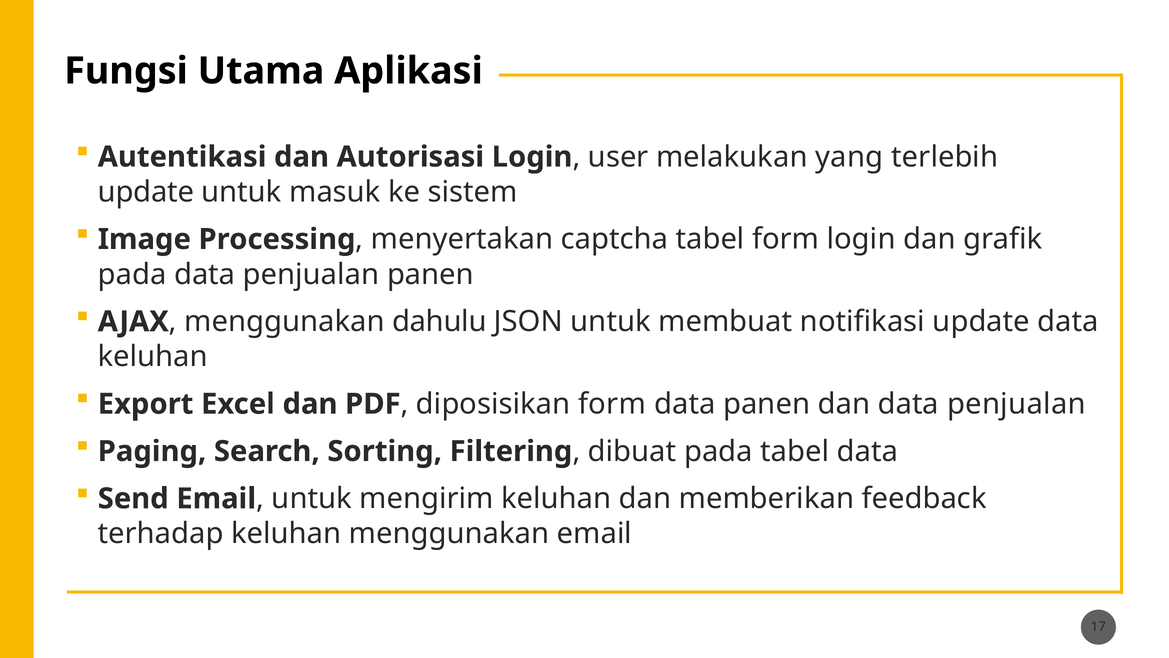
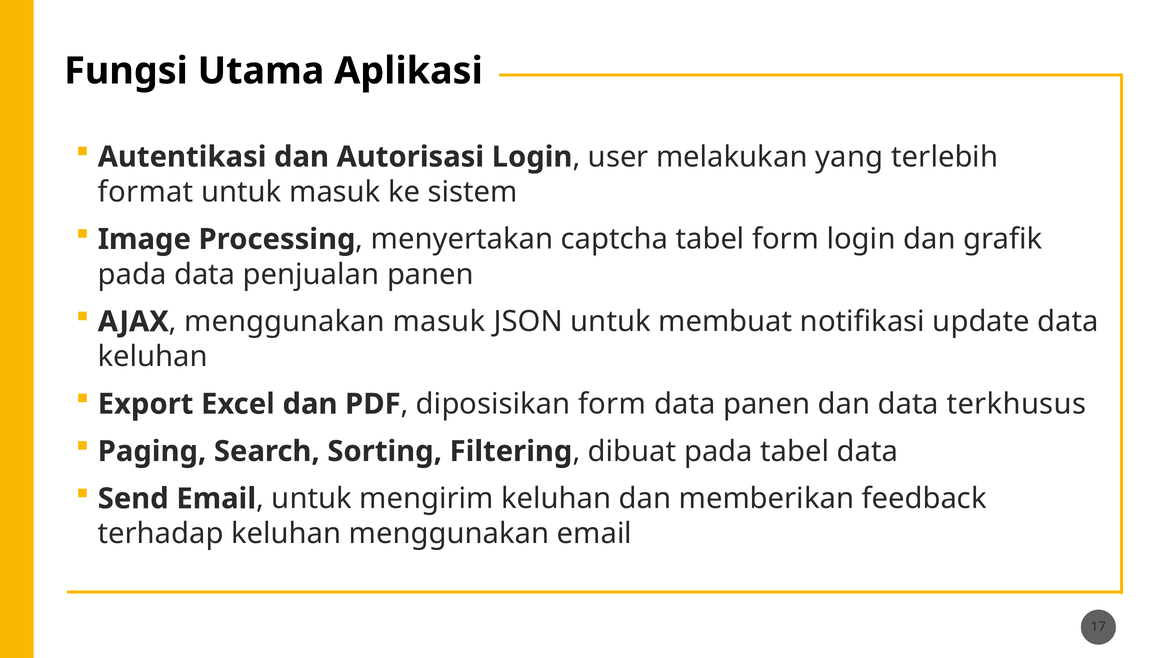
update: update -> format (146, 192)
menggunakan dahulu: dahulu -> masuk (439, 321)
dan data penjualan: penjualan -> terkhusus (1017, 404)
